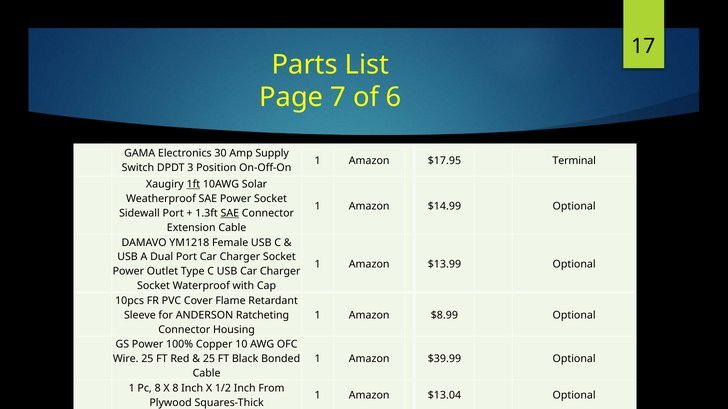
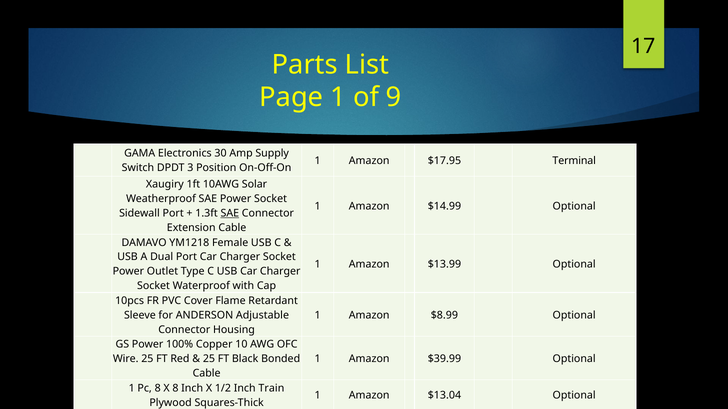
Page 7: 7 -> 1 (338, 98)
6: 6 -> 9 (394, 98)
1ft underline: present -> none (193, 185)
Ratcheting: Ratcheting -> Adjustable (262, 315)
From: From -> Train (271, 389)
